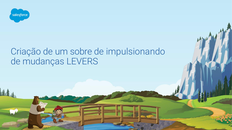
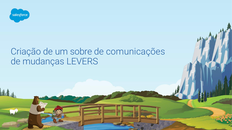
impulsionando: impulsionando -> comunicações (136, 52)
